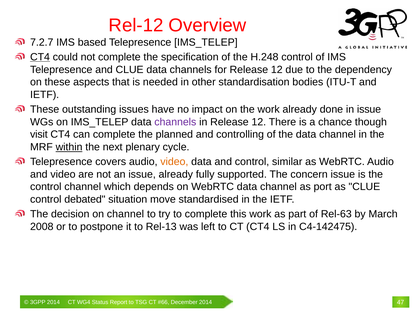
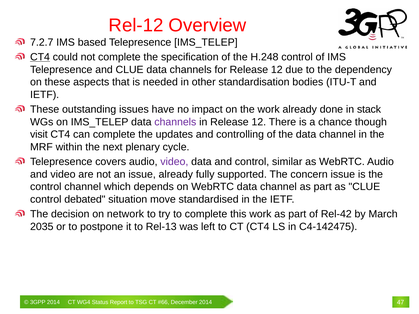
in issue: issue -> stack (369, 109)
planned: planned -> updates (174, 135)
within underline: present -> none (69, 147)
video colour: orange -> purple (174, 162)
channel as port: port -> part (323, 187)
on channel: channel -> network (125, 214)
Rel-63: Rel-63 -> Rel-42 (336, 214)
2008: 2008 -> 2035 (42, 227)
